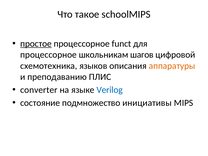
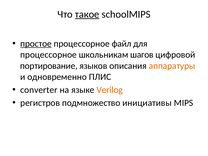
такое underline: none -> present (87, 14)
funct: funct -> файл (122, 44)
схемотехника: схемотехника -> портирование (49, 66)
преподаванию: преподаванию -> одновременно (57, 77)
Verilog colour: blue -> orange (110, 90)
состояние: состояние -> регистров (40, 103)
